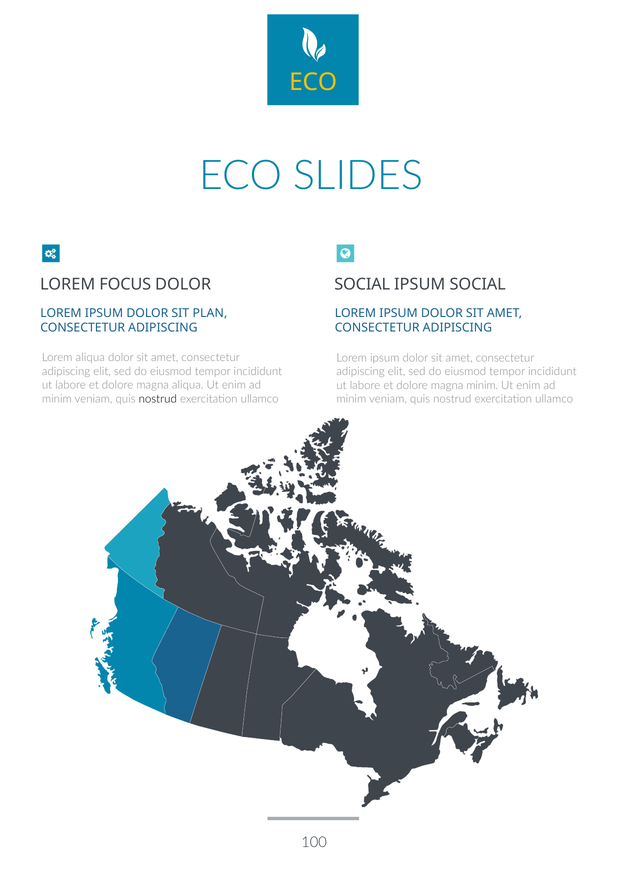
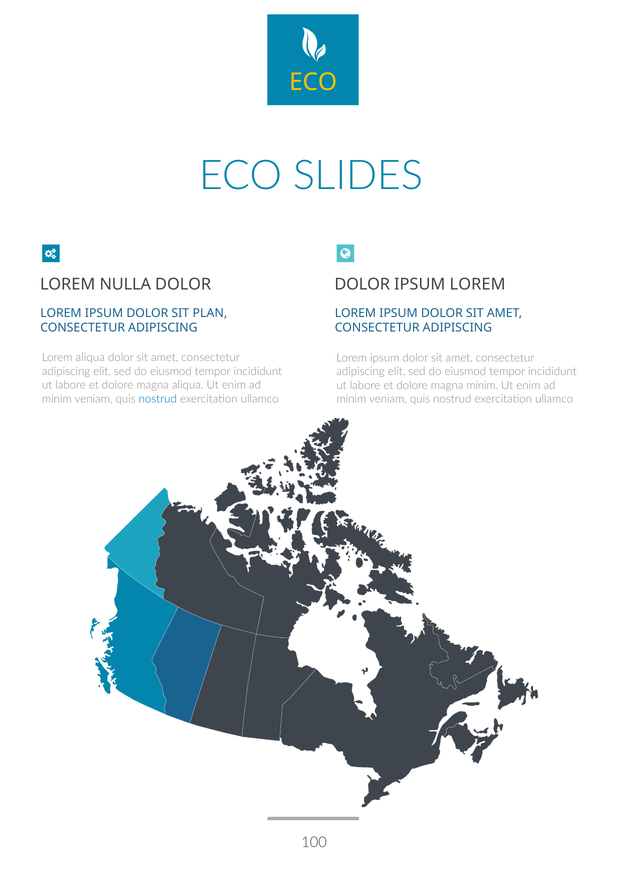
FOCUS: FOCUS -> NULLA (125, 285)
SOCIAL: SOCIAL -> DOLOR (362, 285)
IPSUM SOCIAL: SOCIAL -> LOREM (478, 285)
nostrud colour: black -> blue (158, 399)
